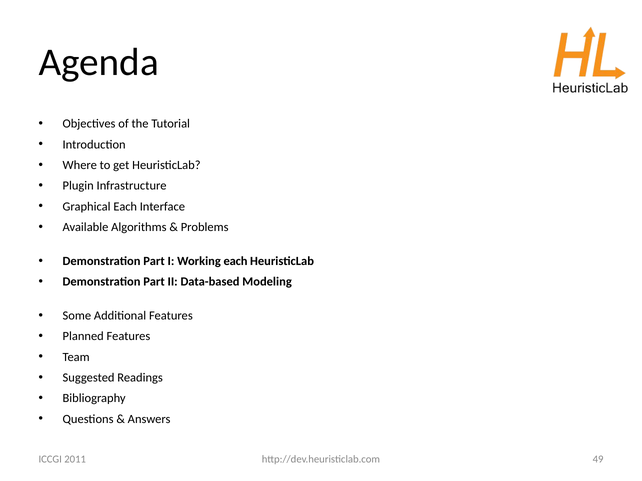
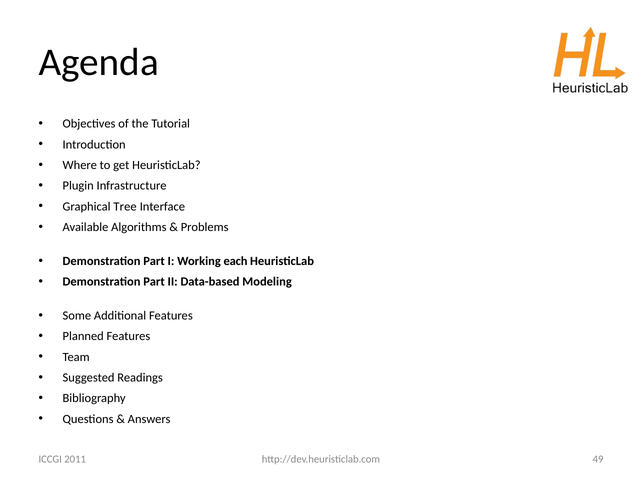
Graphical Each: Each -> Tree (125, 207)
